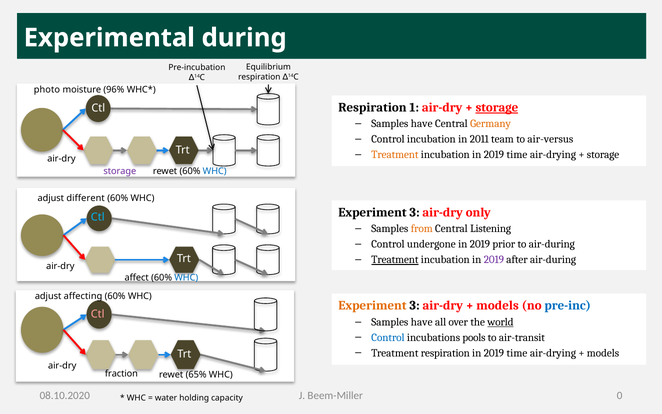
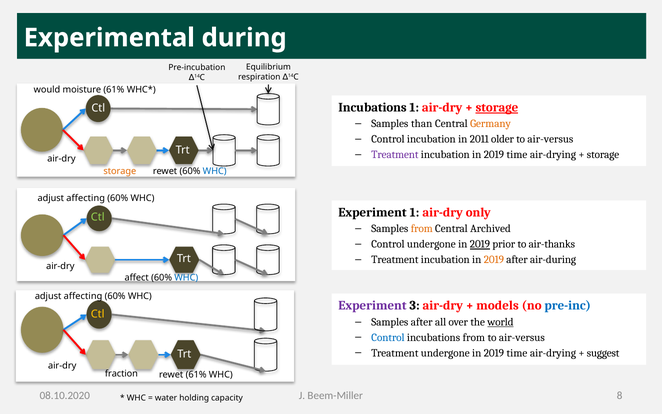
photo: photo -> would (47, 90)
moisture 96%: 96% -> 61% (114, 90)
Respiration: Respiration -> Incubations (372, 107)
have: have -> than (422, 124)
team: team -> older (503, 139)
Treatment colour: orange -> purple (395, 155)
storage colour: purple -> orange (120, 171)
different: different -> affecting (86, 198)
3: 3 -> 1 (414, 212)
Ctl colour: light blue -> light green (98, 217)
Listening: Listening -> Archived (491, 229)
2019 underline: none -> present (480, 244)
to air-during: air-during -> air-thanks (552, 244)
Treatment underline: present -> none (395, 260)
2019 colour: purple -> orange (494, 260)
Experiment colour: orange -> purple (372, 305)
Ctl colour: pink -> yellow (98, 314)
have: have -> after (422, 322)
incubations pools: pools -> from (474, 337)
air-transit: air-transit -> air-versus (522, 337)
Treatment respiration: respiration -> undergone (445, 353)
models: models -> suggest (603, 353)
rewet 65%: 65% -> 61% (196, 375)
0: 0 -> 8 (620, 395)
